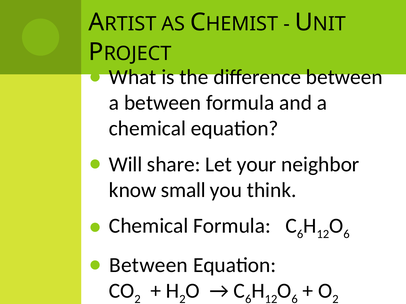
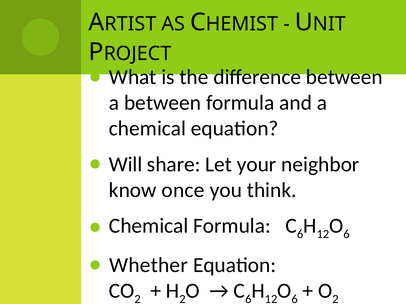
small: small -> once (183, 190)
Between: Between -> Whether (149, 266)
